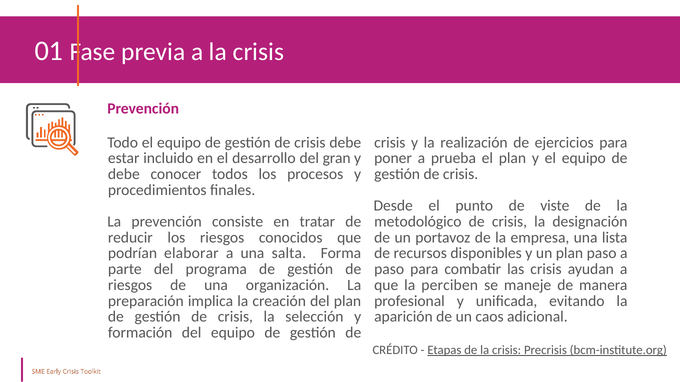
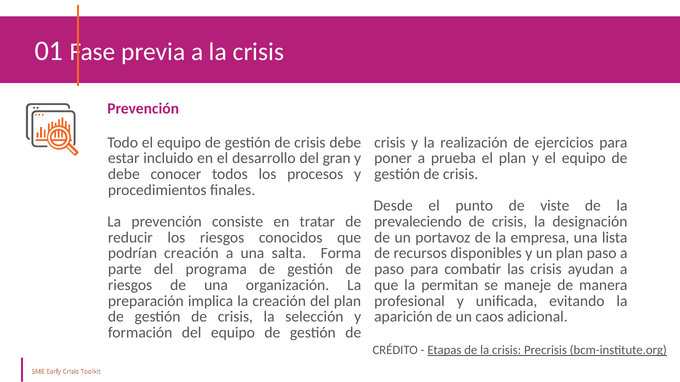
metodológico: metodológico -> prevaleciendo (418, 222)
podrían elaborar: elaborar -> creación (191, 254)
perciben: perciben -> permitan (450, 285)
